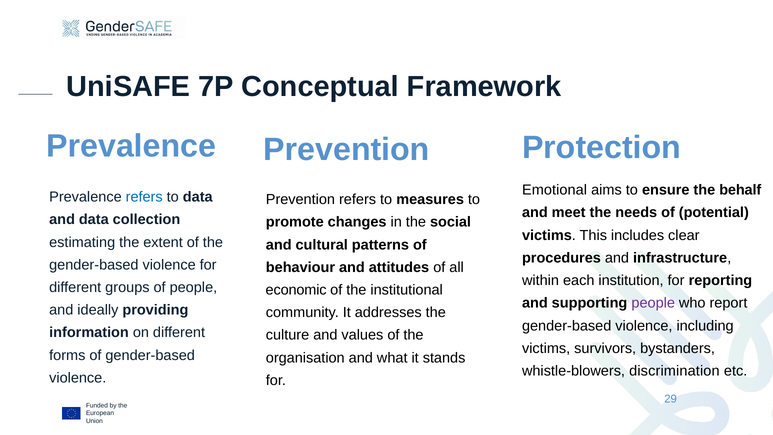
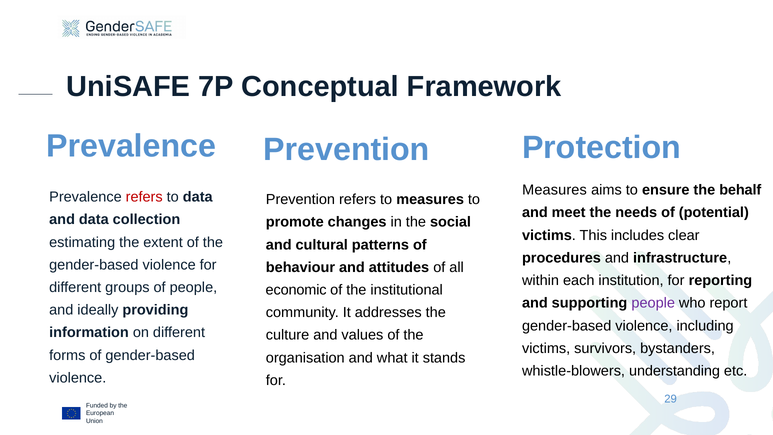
Emotional: Emotional -> Measures (555, 190)
refers colour: blue -> red (144, 197)
discrimination: discrimination -> understanding (675, 371)
